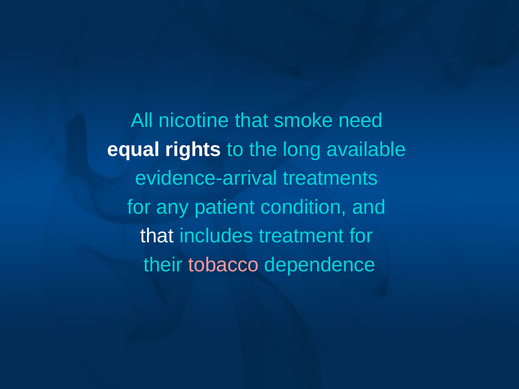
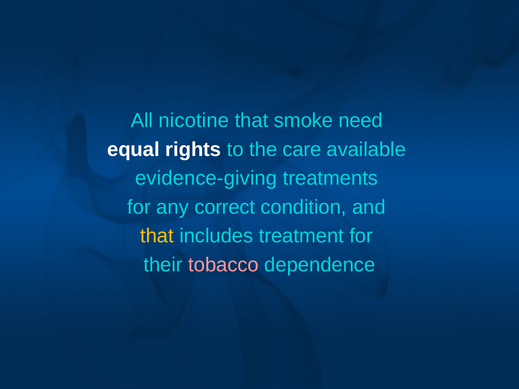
long: long -> care (302, 150)
evidence-arrival: evidence-arrival -> evidence-giving (206, 178)
patient: patient -> correct (225, 207)
that colour: white -> yellow (157, 236)
